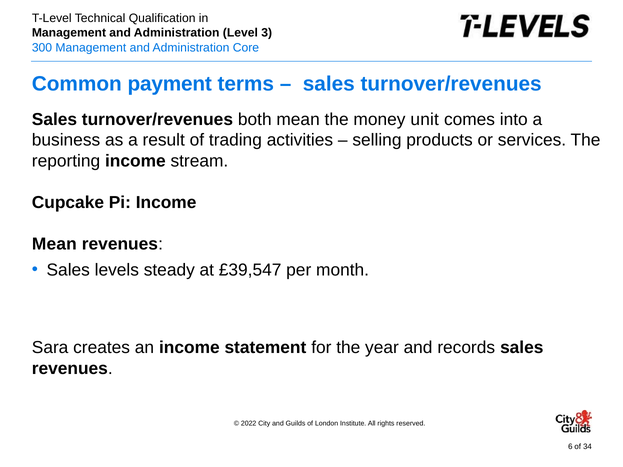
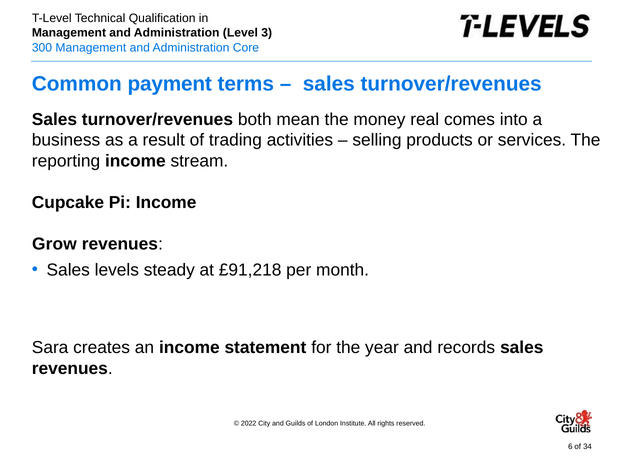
unit: unit -> real (425, 119)
Mean: Mean -> Grow (54, 244)
£39,547: £39,547 -> £91,218 (250, 270)
